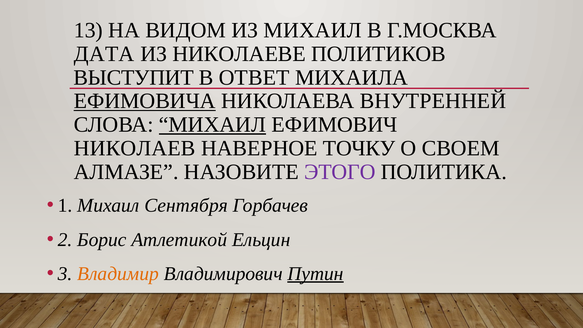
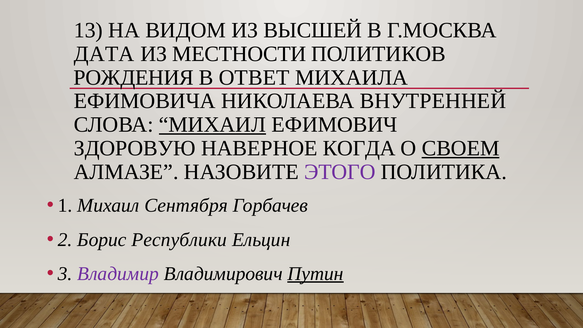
ИЗ МИХАИЛ: МИХАИЛ -> ВЫСШЕЙ (313, 30)
НИКОЛАЕВЕ: НИКОЛАЕВЕ -> МЕСТНОСТИ (239, 54)
ВЫСТУПИТ: ВЫСТУПИТ -> РОЖДЕНИЯ (134, 77)
ЕФИМОВИЧА underline: present -> none (145, 101)
НИКОЛАЕВ: НИКОЛАЕВ -> ЗДОРОВУЮ (135, 148)
ТОЧКУ: ТОЧКУ -> КОГДА (359, 148)
СВОЕМ underline: none -> present (461, 148)
Атлетикой: Атлетикой -> Республики (179, 240)
Владимир colour: orange -> purple (118, 274)
